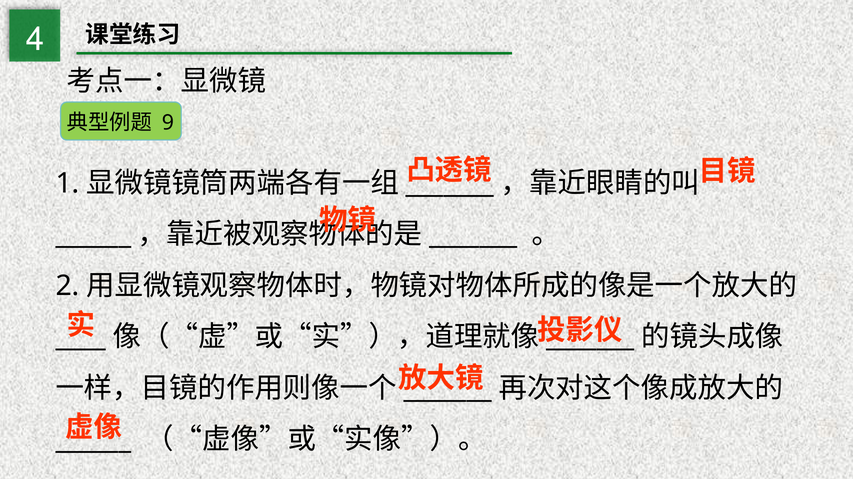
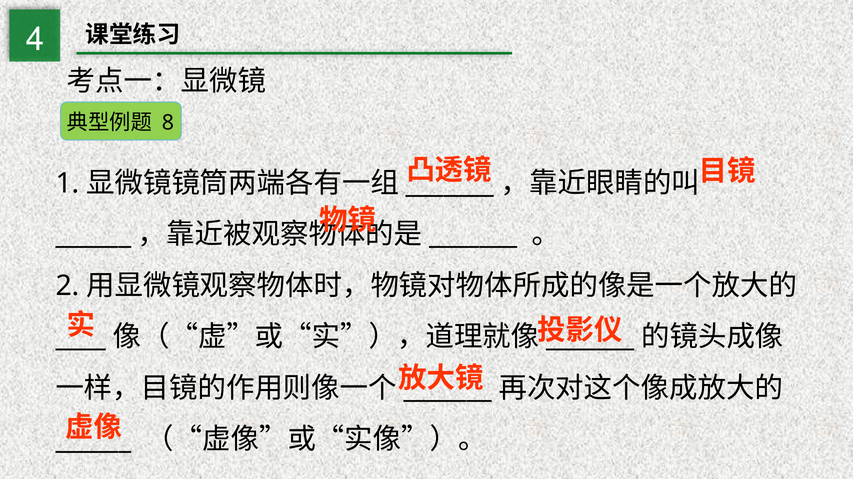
9: 9 -> 8 (168, 122)
